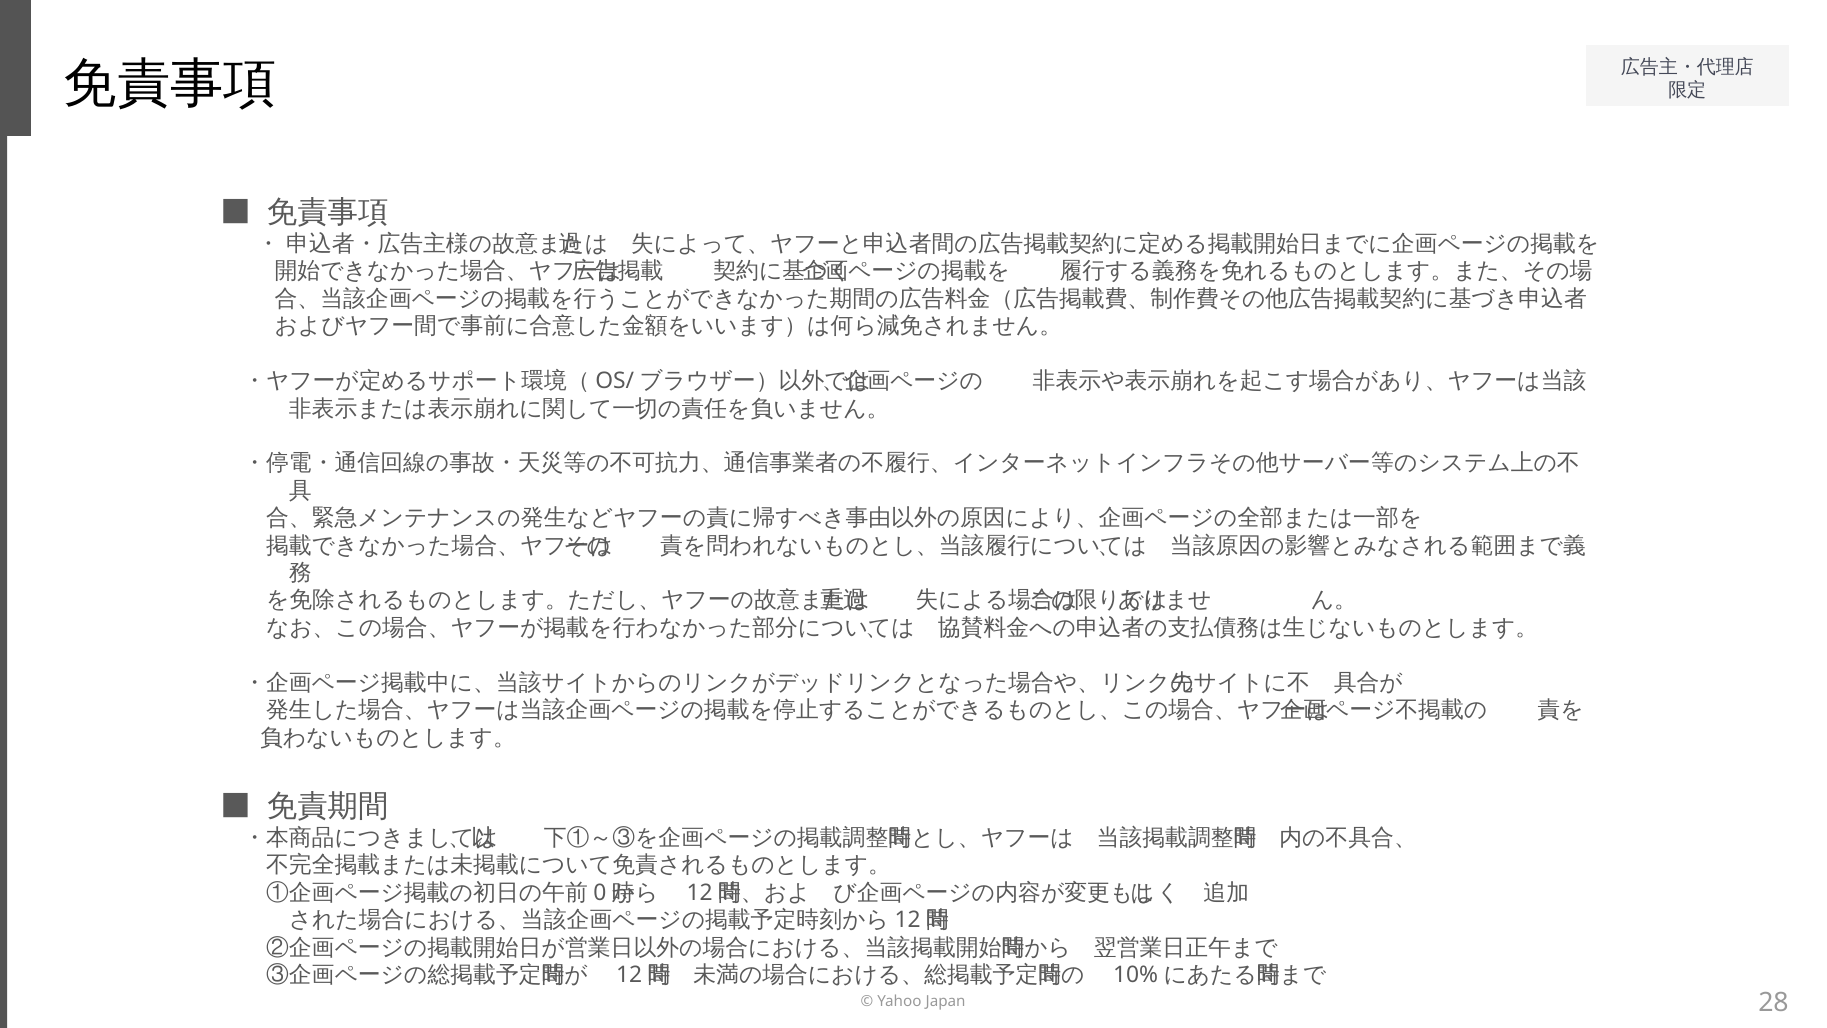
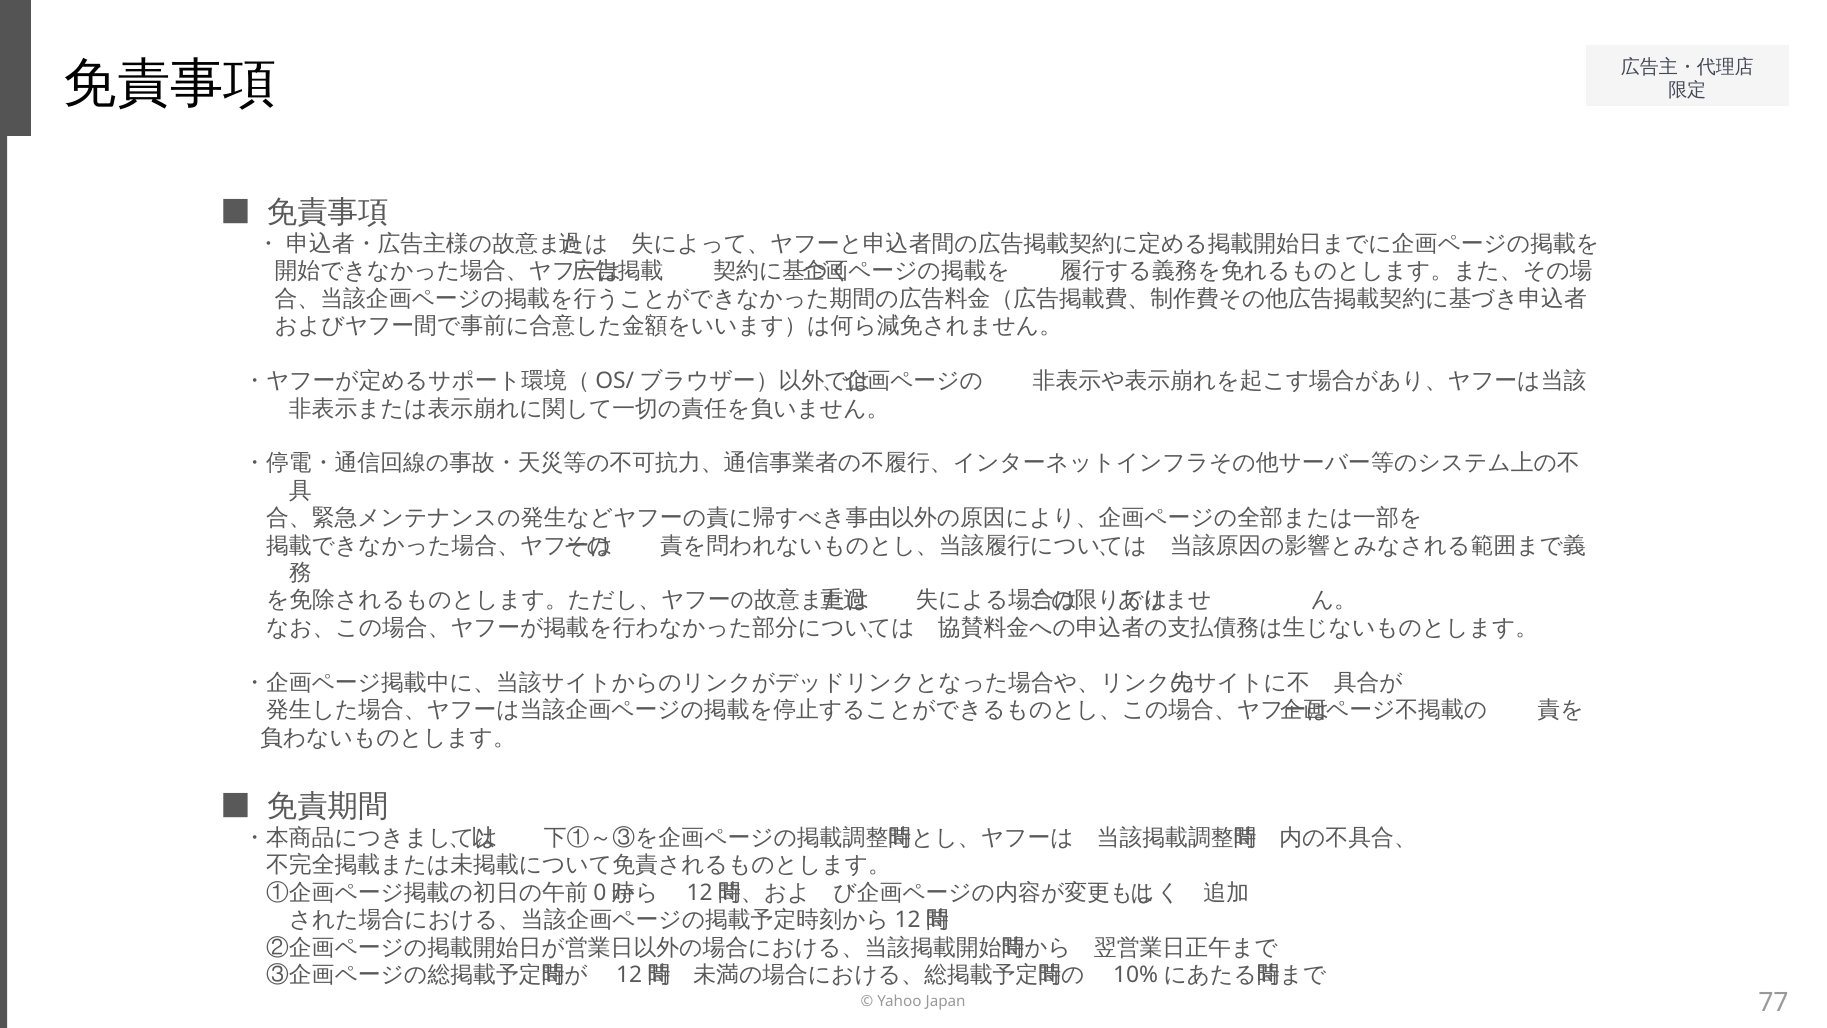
28: 28 -> 77 (1773, 1002)
